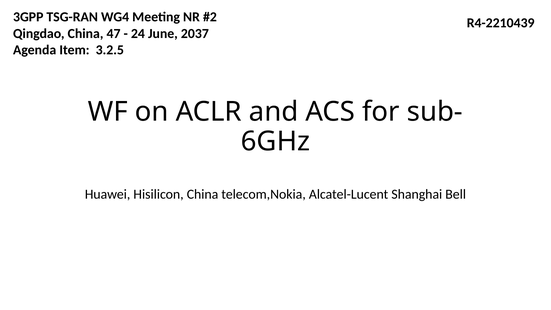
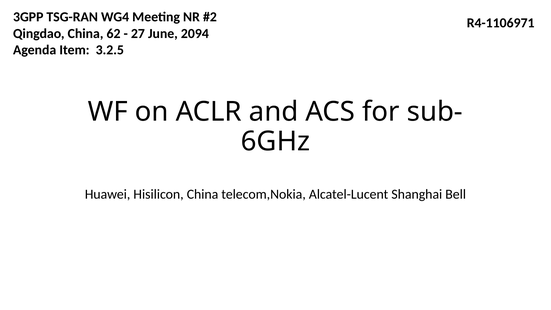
R4-2210439: R4-2210439 -> R4-1106971 (501, 23)
47: 47 -> 62 (113, 34)
24: 24 -> 27 (138, 34)
2037: 2037 -> 2094 (195, 34)
